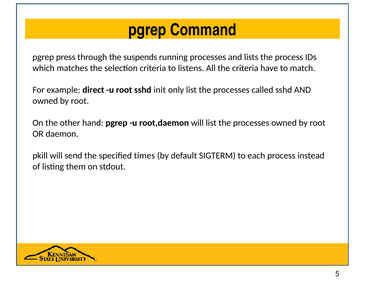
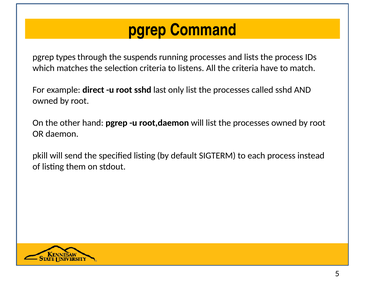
press: press -> types (66, 57)
init: init -> last (160, 90)
specified times: times -> listing (145, 156)
